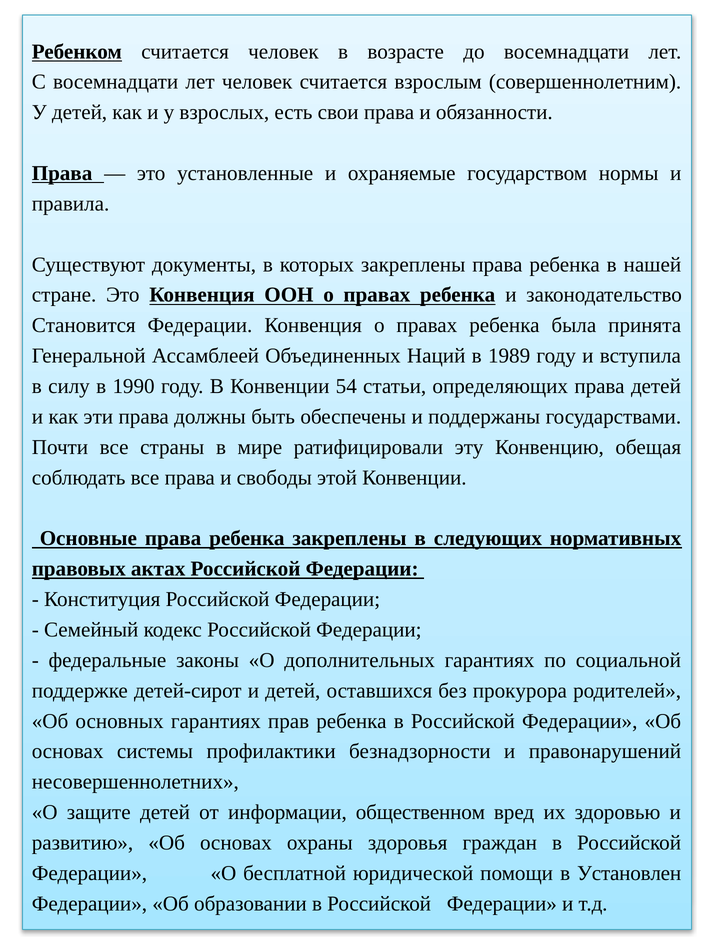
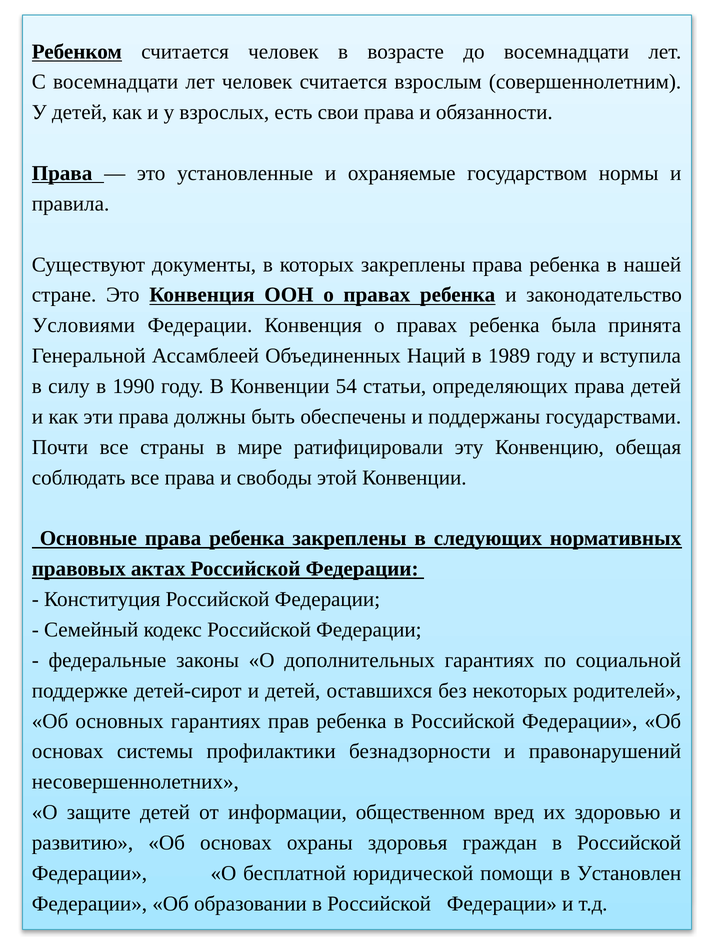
Становится: Становится -> Условиями (84, 325)
прокурора: прокурора -> некоторых (520, 691)
